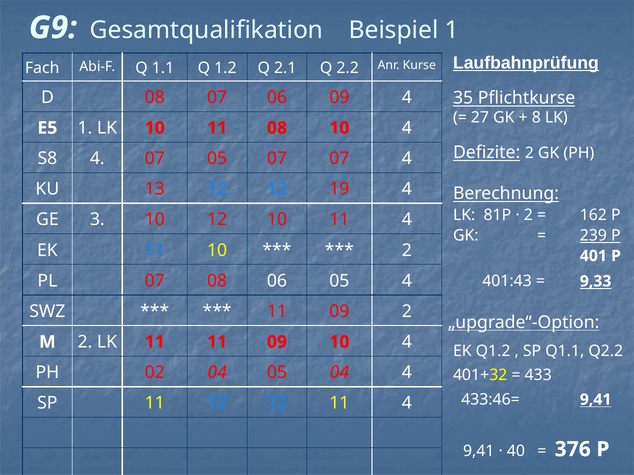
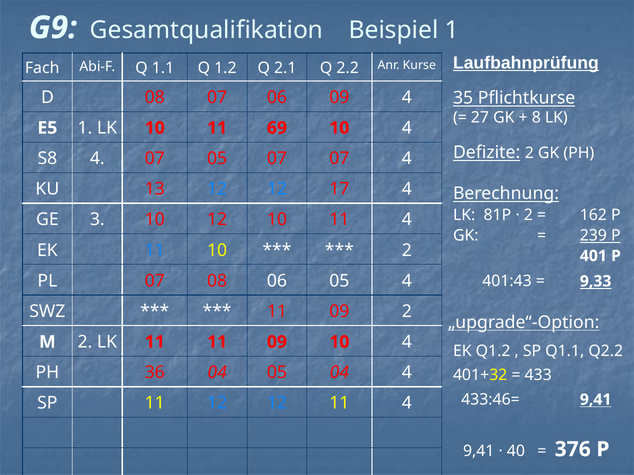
11 08: 08 -> 69 (277, 128)
19: 19 -> 17 (339, 189)
02: 02 -> 36 (155, 373)
